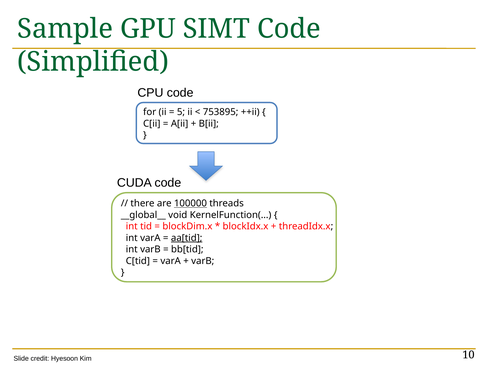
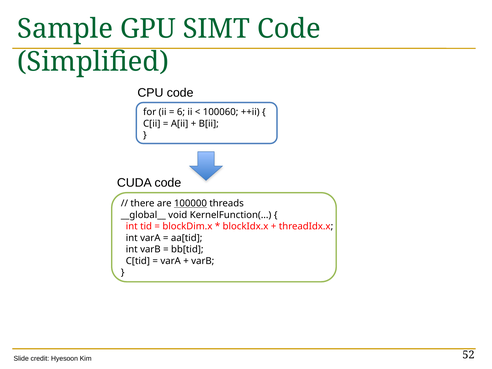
5: 5 -> 6 (181, 112)
753895: 753895 -> 100060 (221, 112)
aa[tid underline: present -> none (187, 238)
10: 10 -> 52 (468, 355)
